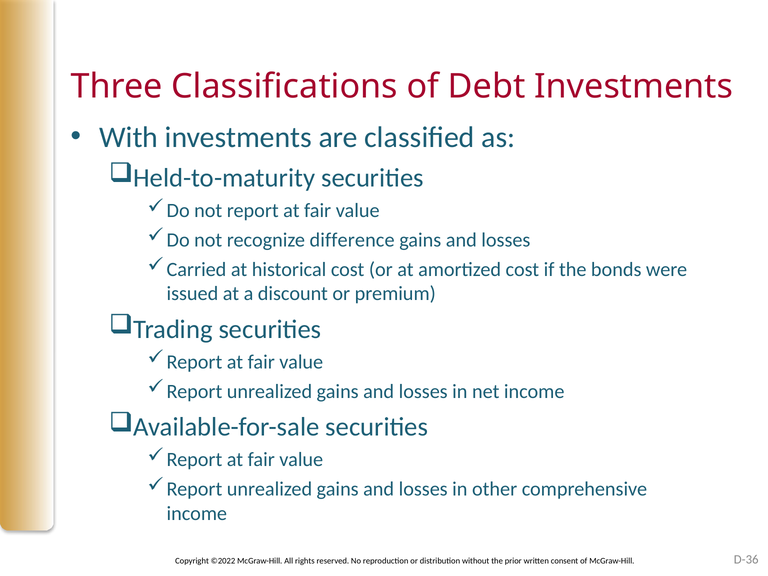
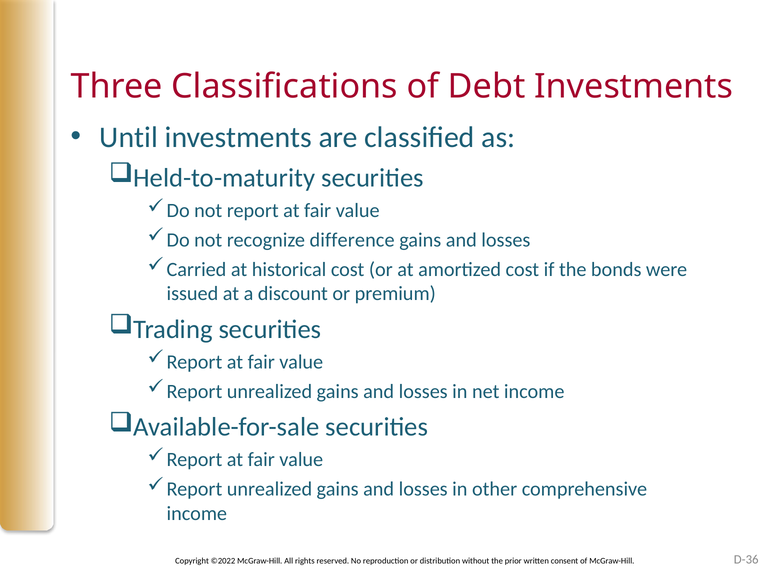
With: With -> Until (129, 137)
